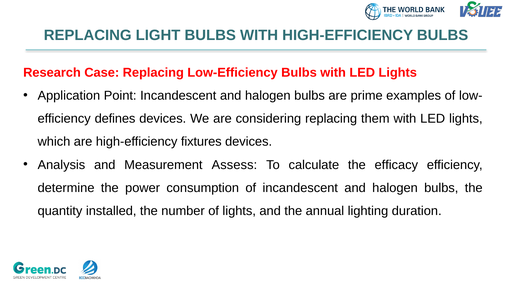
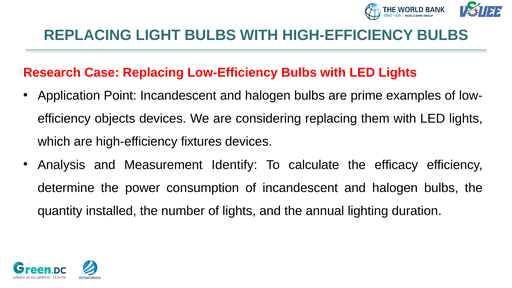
defines: defines -> objects (115, 119)
Assess: Assess -> Identify (234, 165)
